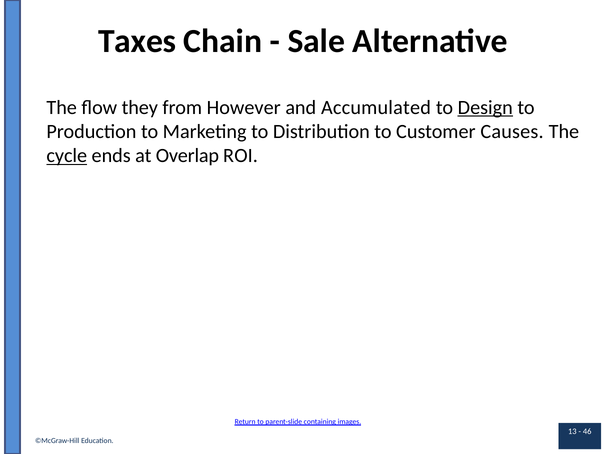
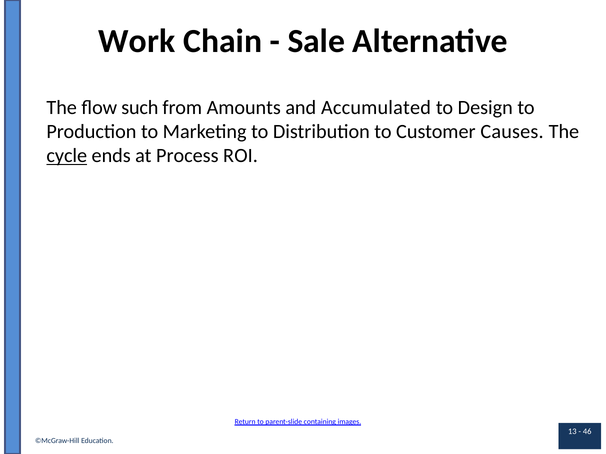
Taxes: Taxes -> Work (137, 41)
they: they -> such (140, 107)
However: However -> Amounts (244, 107)
Design underline: present -> none (485, 107)
Overlap: Overlap -> Process (187, 156)
